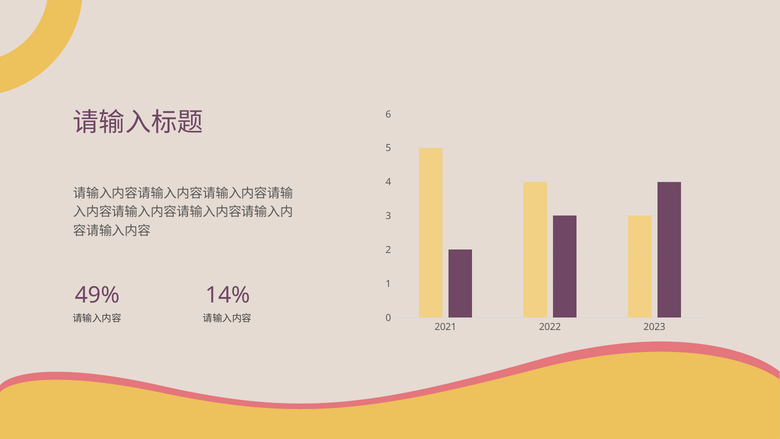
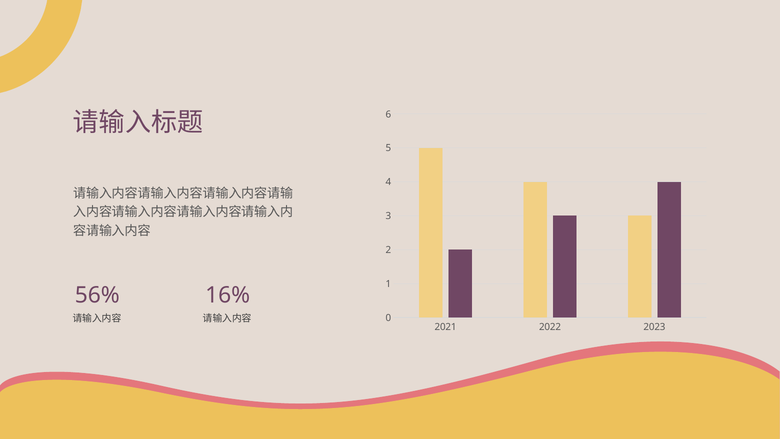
49%: 49% -> 56% (97, 295)
14%: 14% -> 16% (228, 295)
